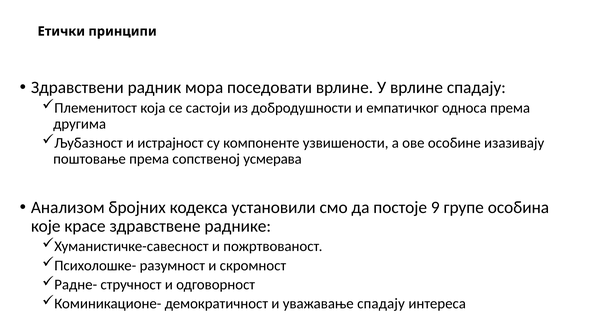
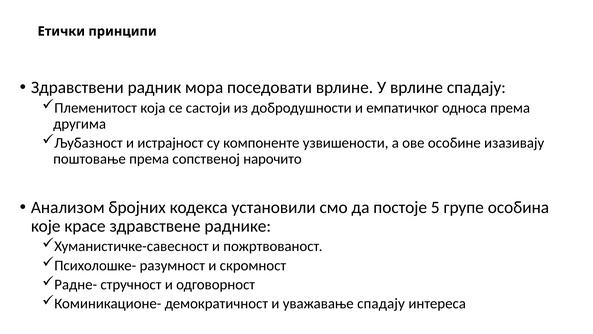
усмерава: усмерава -> нарочито (272, 159)
9: 9 -> 5 (435, 207)
